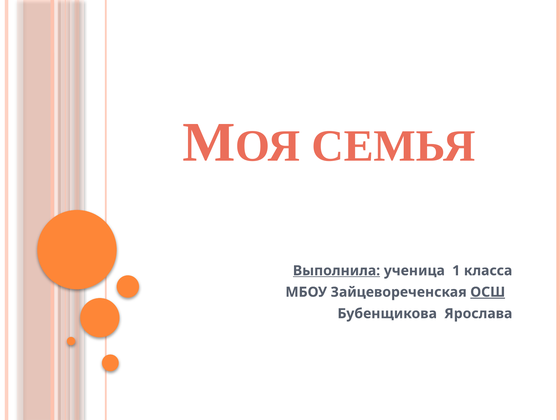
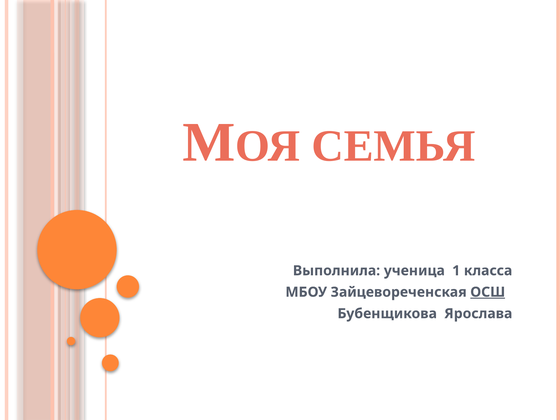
Выполнила underline: present -> none (337, 271)
